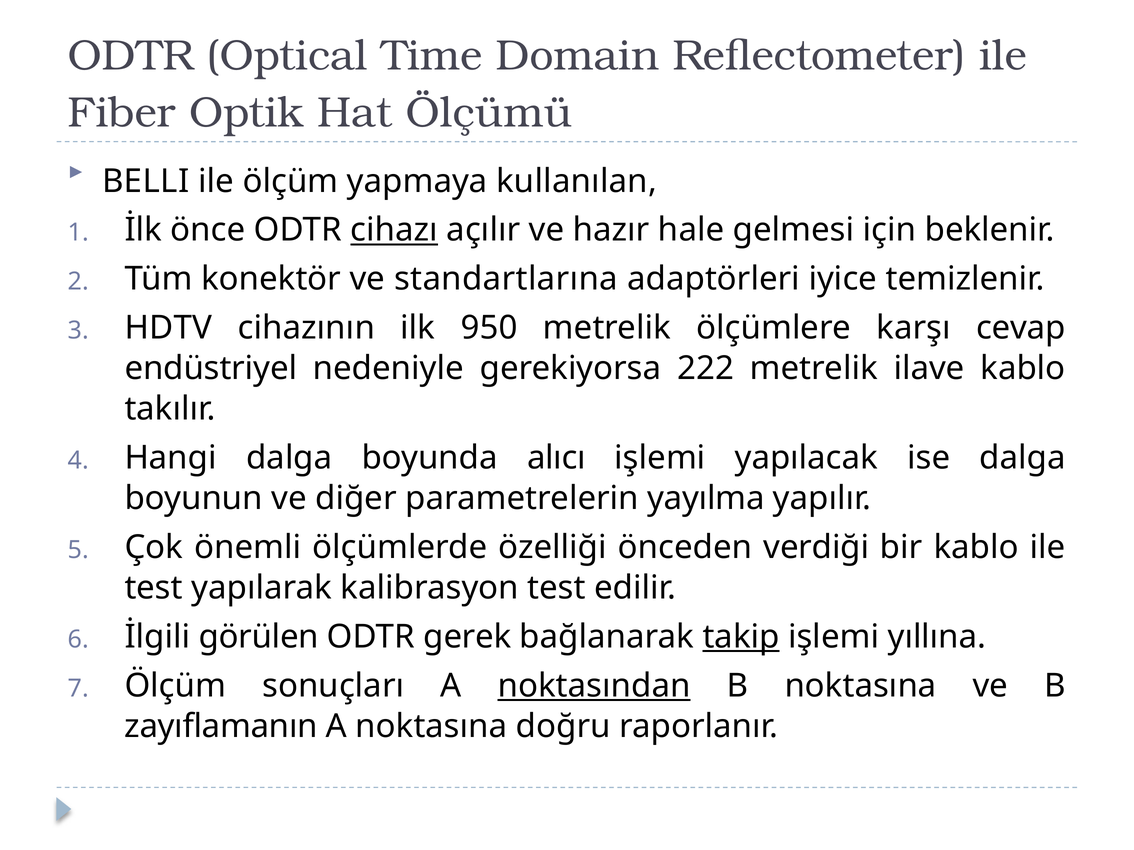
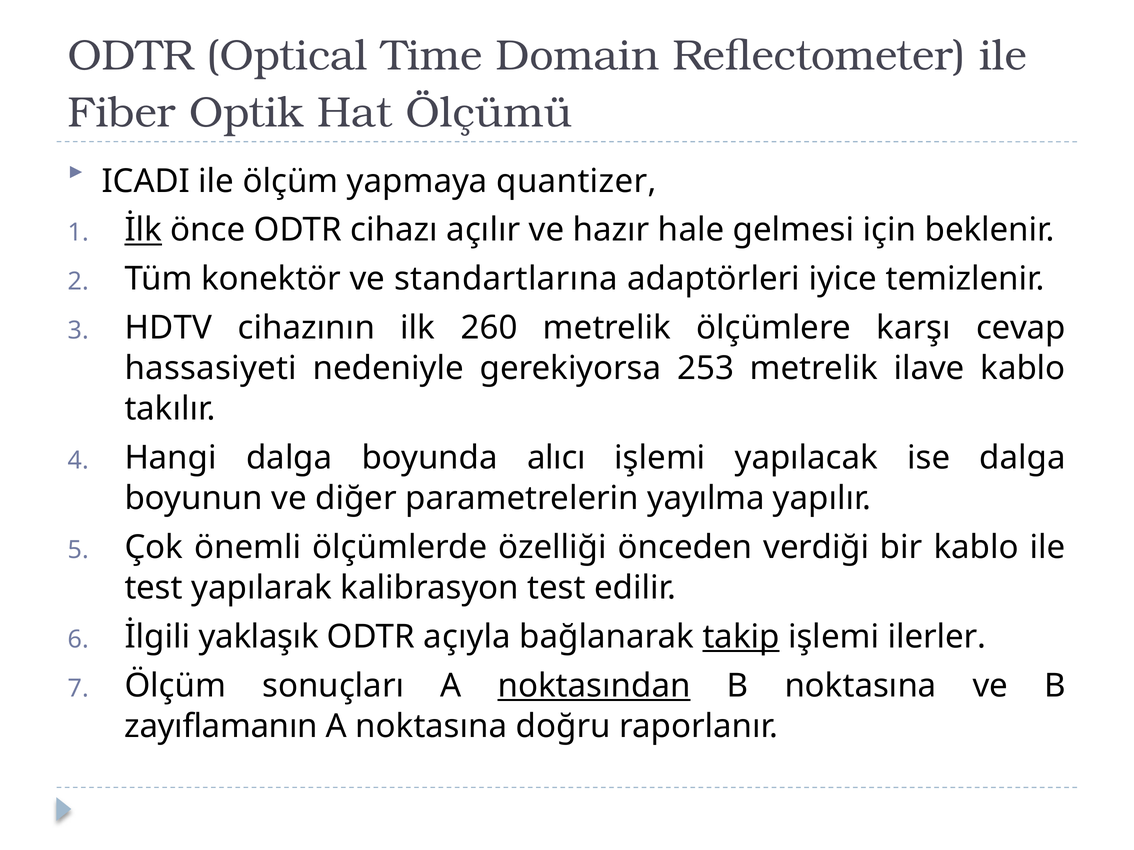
BELLI: BELLI -> ICADI (146, 181)
kullanılan: kullanılan -> quantizer (576, 181)
İlk underline: none -> present (143, 230)
cihazı underline: present -> none (394, 230)
950: 950 -> 260 (489, 328)
endüstriyel: endüstriyel -> hassasiyeti (211, 369)
222: 222 -> 253 (706, 369)
görülen: görülen -> yaklaşık (259, 637)
gerek: gerek -> açıyla (467, 637)
yıllına: yıllına -> ilerler (937, 637)
